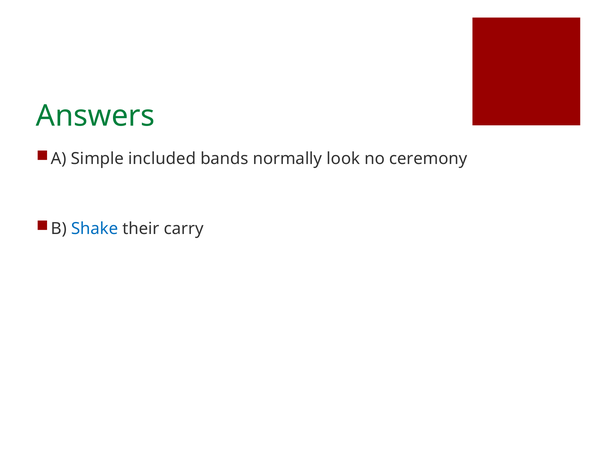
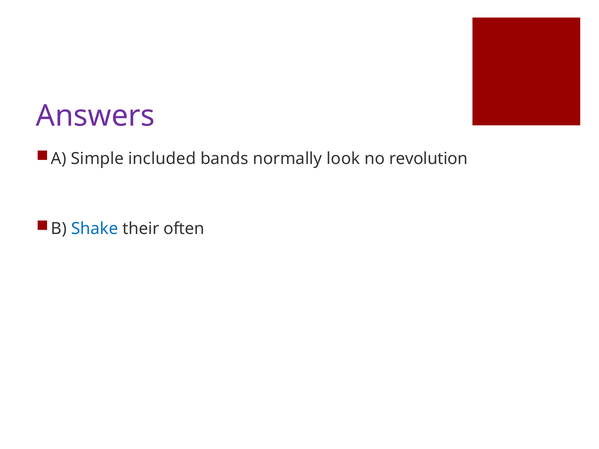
Answers colour: green -> purple (95, 116)
ceremony: ceremony -> revolution (428, 159)
carry: carry -> often (184, 229)
